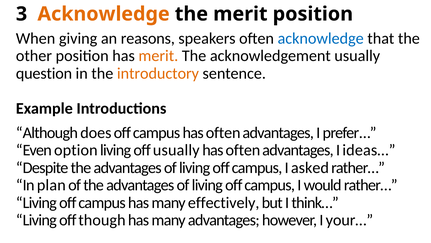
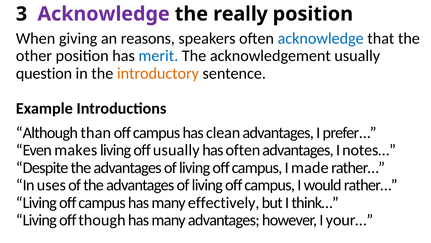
Acknowledge colour: orange -> purple (104, 14)
the merit: merit -> really (240, 14)
merit colour: orange -> blue (158, 56)
does: does -> than (96, 132)
campus has often: often -> clean (223, 132)
option: option -> makes (76, 150)
ideas…: ideas… -> notes… (369, 150)
asked: asked -> made (310, 167)
plan: plan -> uses (51, 185)
